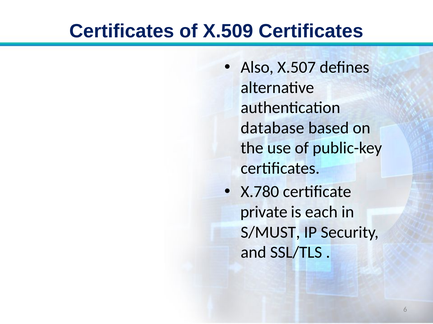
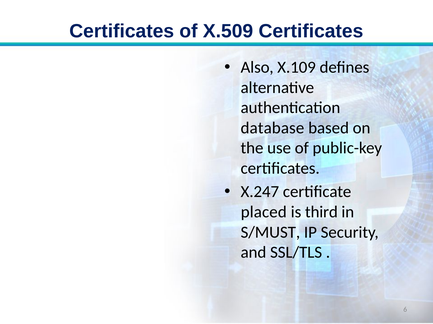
X.507: X.507 -> X.109 (297, 68)
X.780: X.780 -> X.247 (260, 192)
private: private -> placed (264, 212)
each: each -> third (321, 212)
